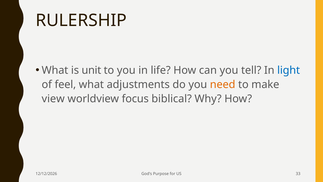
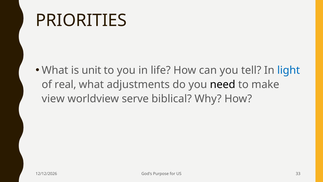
RULERSHIP: RULERSHIP -> PRIORITIES (81, 21)
feel: feel -> real (65, 85)
need colour: orange -> black (223, 85)
focus: focus -> serve (135, 99)
